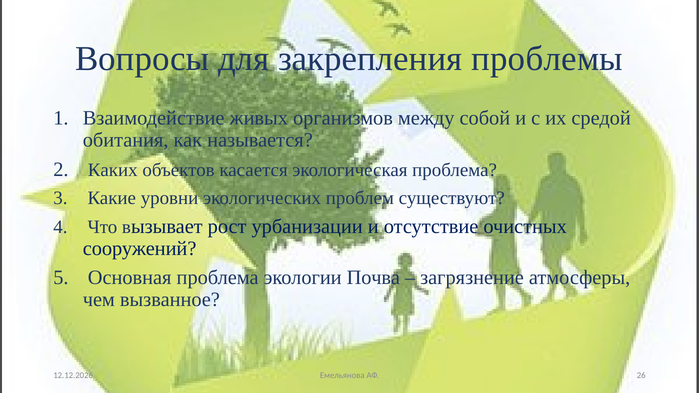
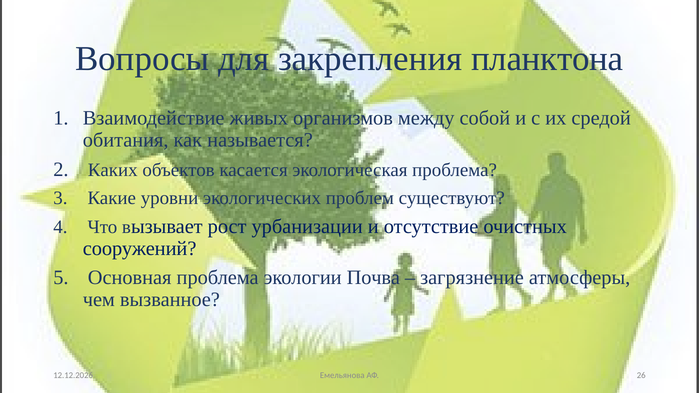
проблемы: проблемы -> планктона (547, 59)
